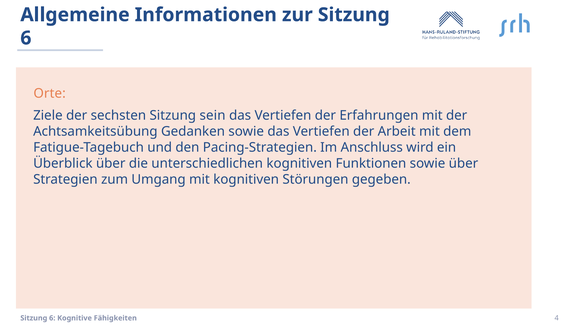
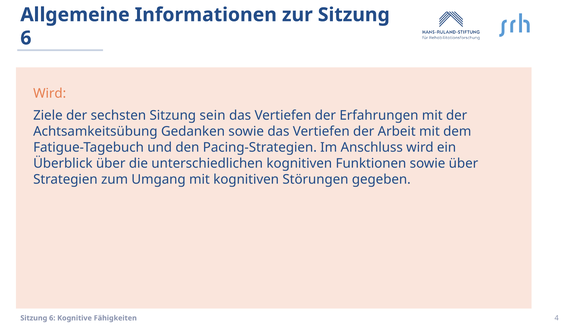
Orte: Orte -> Wird (50, 94)
